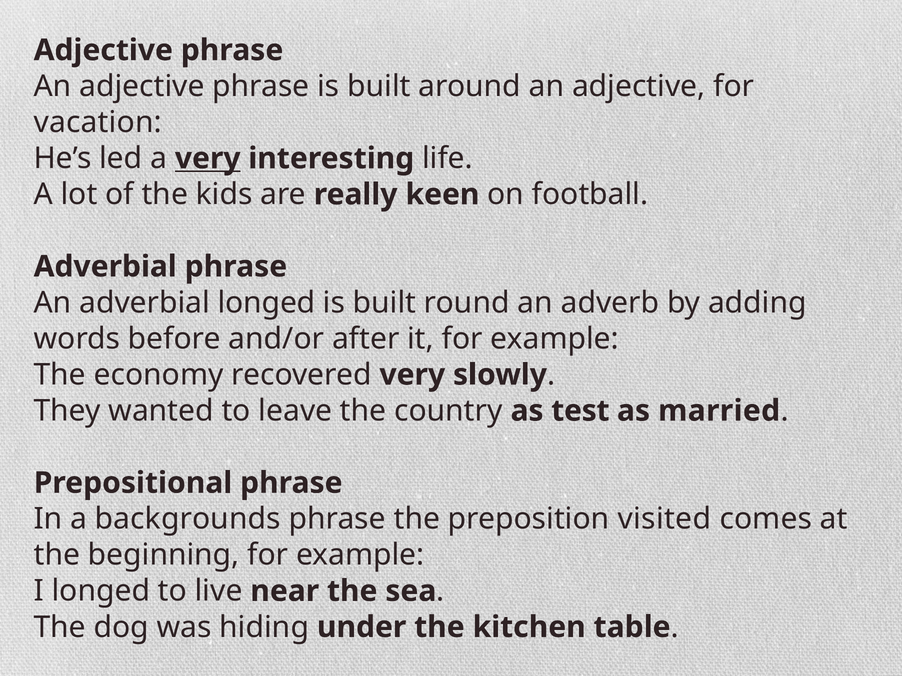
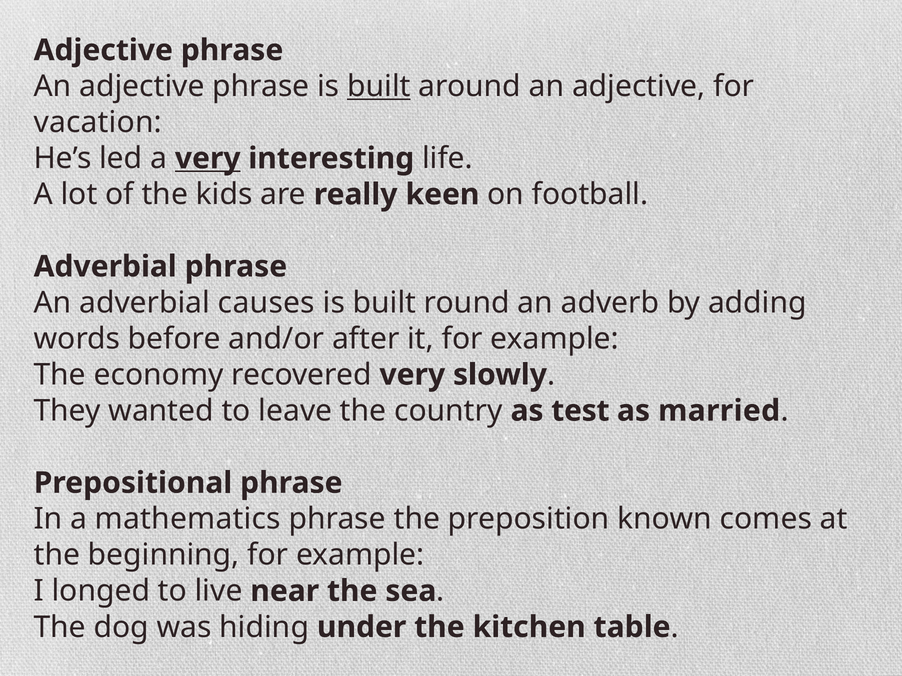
built underline: none -> present (379, 86)
adverbial longed: longed -> causes (266, 303)
backgrounds: backgrounds -> mathematics (188, 519)
visited: visited -> known (665, 519)
